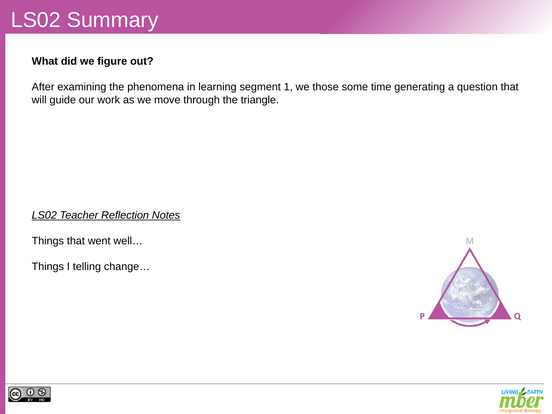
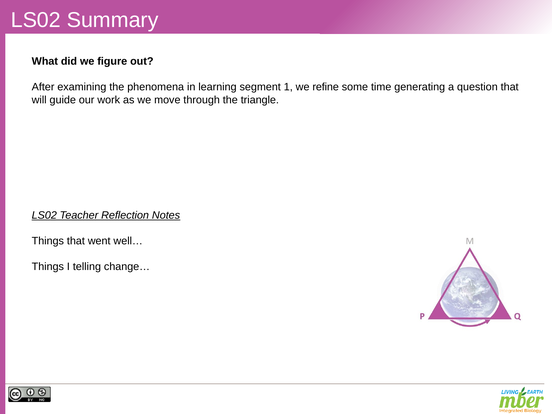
those: those -> refine (326, 87)
